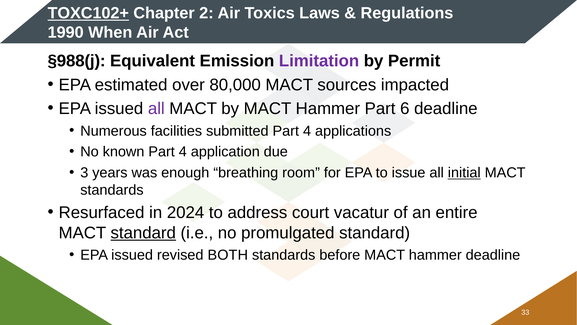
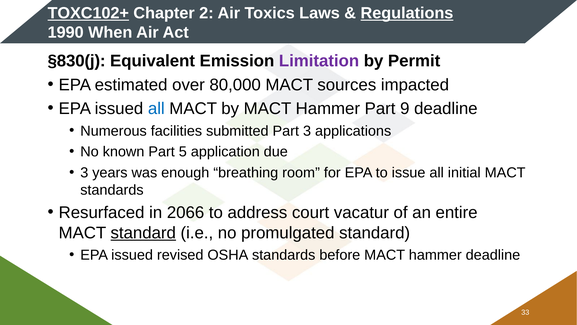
Regulations underline: none -> present (407, 13)
§988(j: §988(j -> §830(j (77, 61)
all colour: purple -> blue (156, 109)
6: 6 -> 9 (405, 109)
submitted Part 4: 4 -> 3 (307, 131)
known Part 4: 4 -> 5 (183, 152)
initial underline: present -> none (464, 173)
2024: 2024 -> 2066 (186, 212)
BOTH: BOTH -> OSHA (228, 255)
